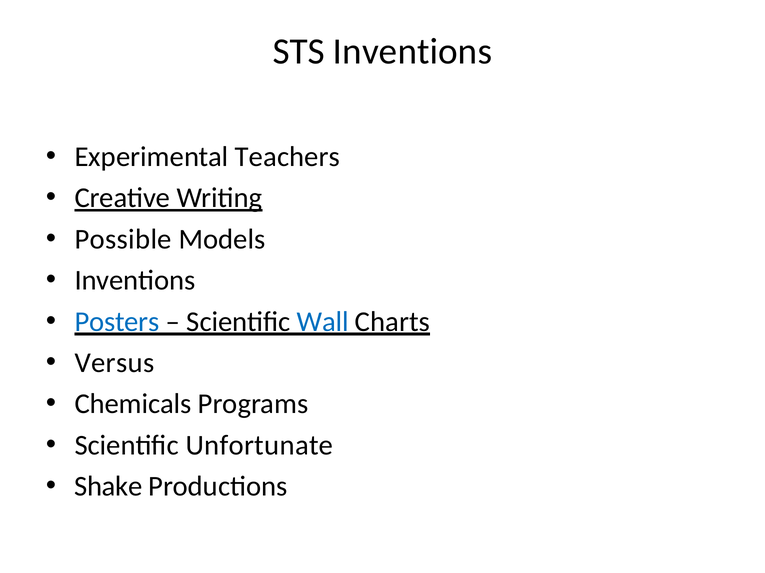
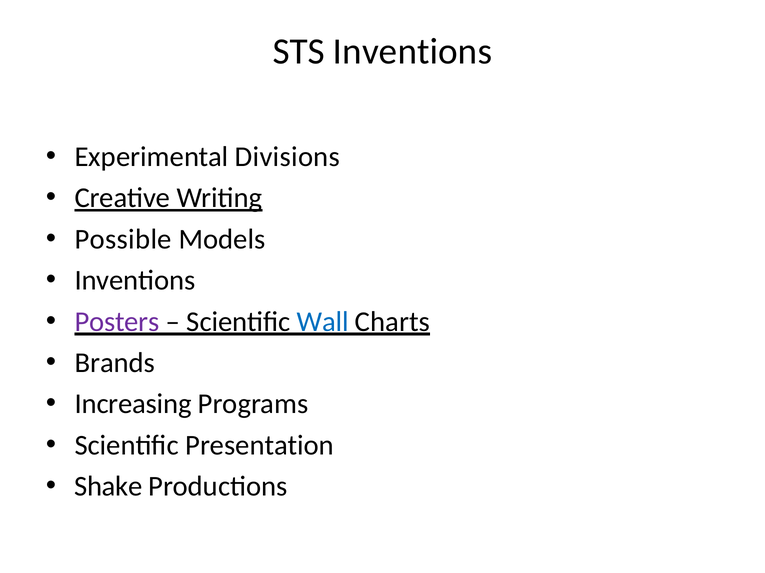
Teachers: Teachers -> Divisions (287, 157)
Posters colour: blue -> purple (117, 322)
Versus: Versus -> Brands (115, 363)
Chemicals: Chemicals -> Increasing (133, 405)
Unfortunate: Unfortunate -> Presentation (260, 446)
